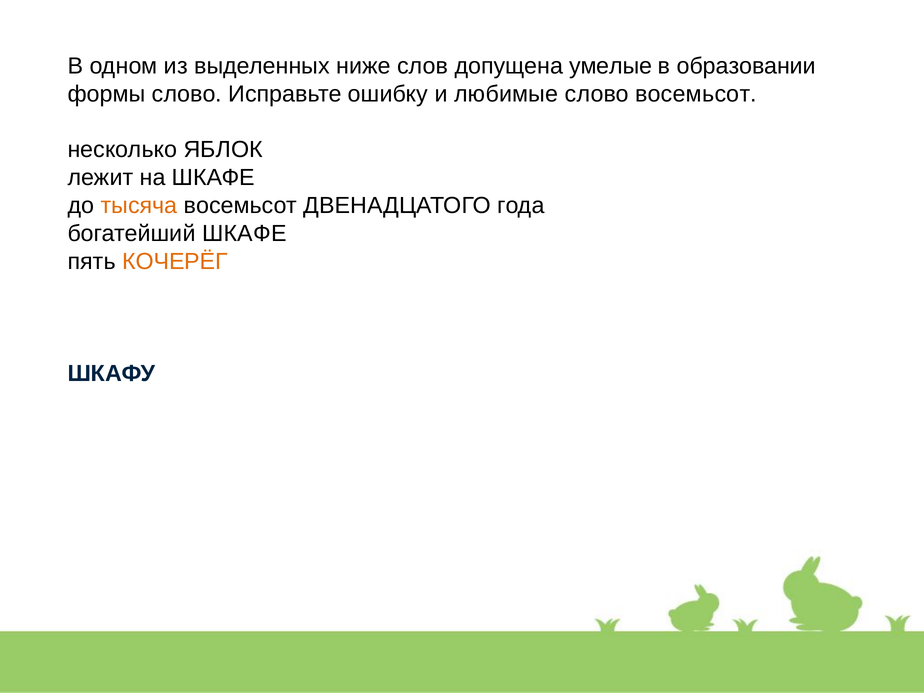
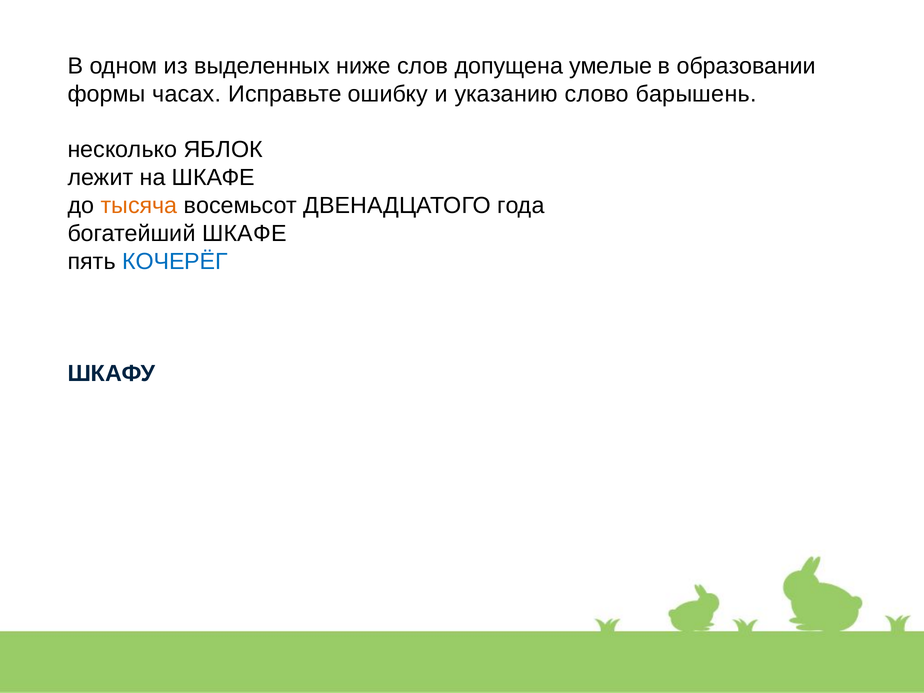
формы слово: слово -> часах (187, 94)
любимые: любимые -> указанию (506, 94)
слово восемьсот: восемьсот -> барышень (696, 94)
КОЧЕРЁГ colour: orange -> blue (175, 262)
